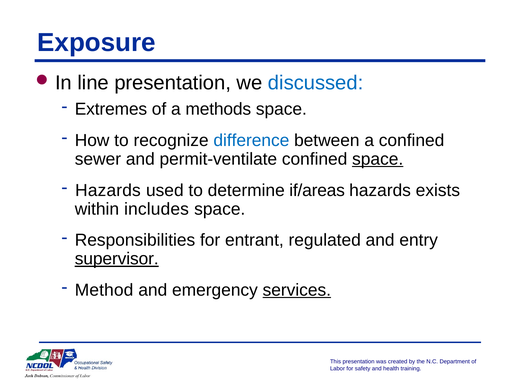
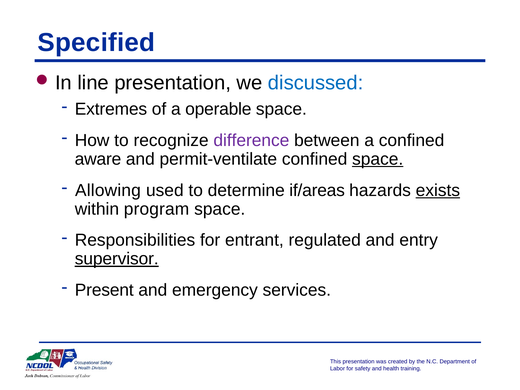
Exposure: Exposure -> Specified (96, 43)
methods: methods -> operable (218, 109)
difference colour: blue -> purple (251, 140)
sewer: sewer -> aware (98, 159)
Hazards: Hazards -> Allowing (108, 190)
exists underline: none -> present (438, 190)
includes: includes -> program (157, 209)
Method: Method -> Present (104, 290)
services underline: present -> none (297, 290)
